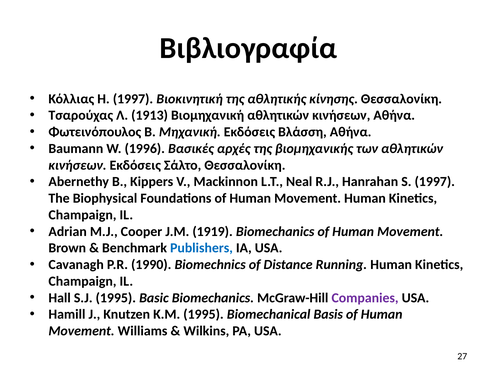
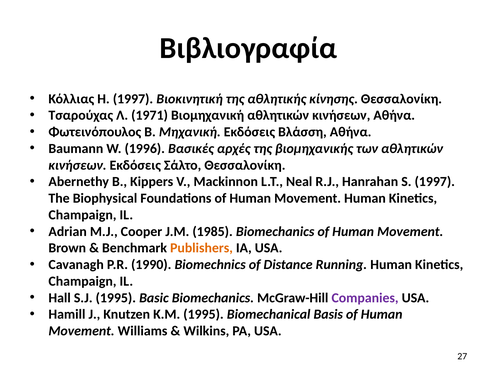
1913: 1913 -> 1971 (150, 115)
1919: 1919 -> 1985 (213, 231)
Publishers colour: blue -> orange (201, 248)
